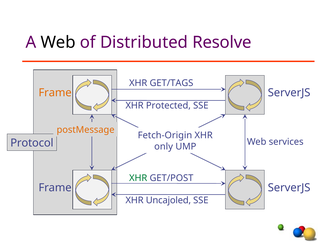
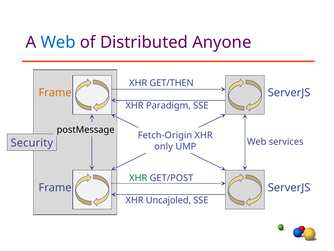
Web colour: black -> blue (58, 42)
Resolve: Resolve -> Anyone (222, 42)
GET/TAGS: GET/TAGS -> GET/THEN (172, 83)
Protected: Protected -> Paradigm (168, 105)
postMessage colour: orange -> black (86, 130)
Protocol: Protocol -> Security (32, 143)
